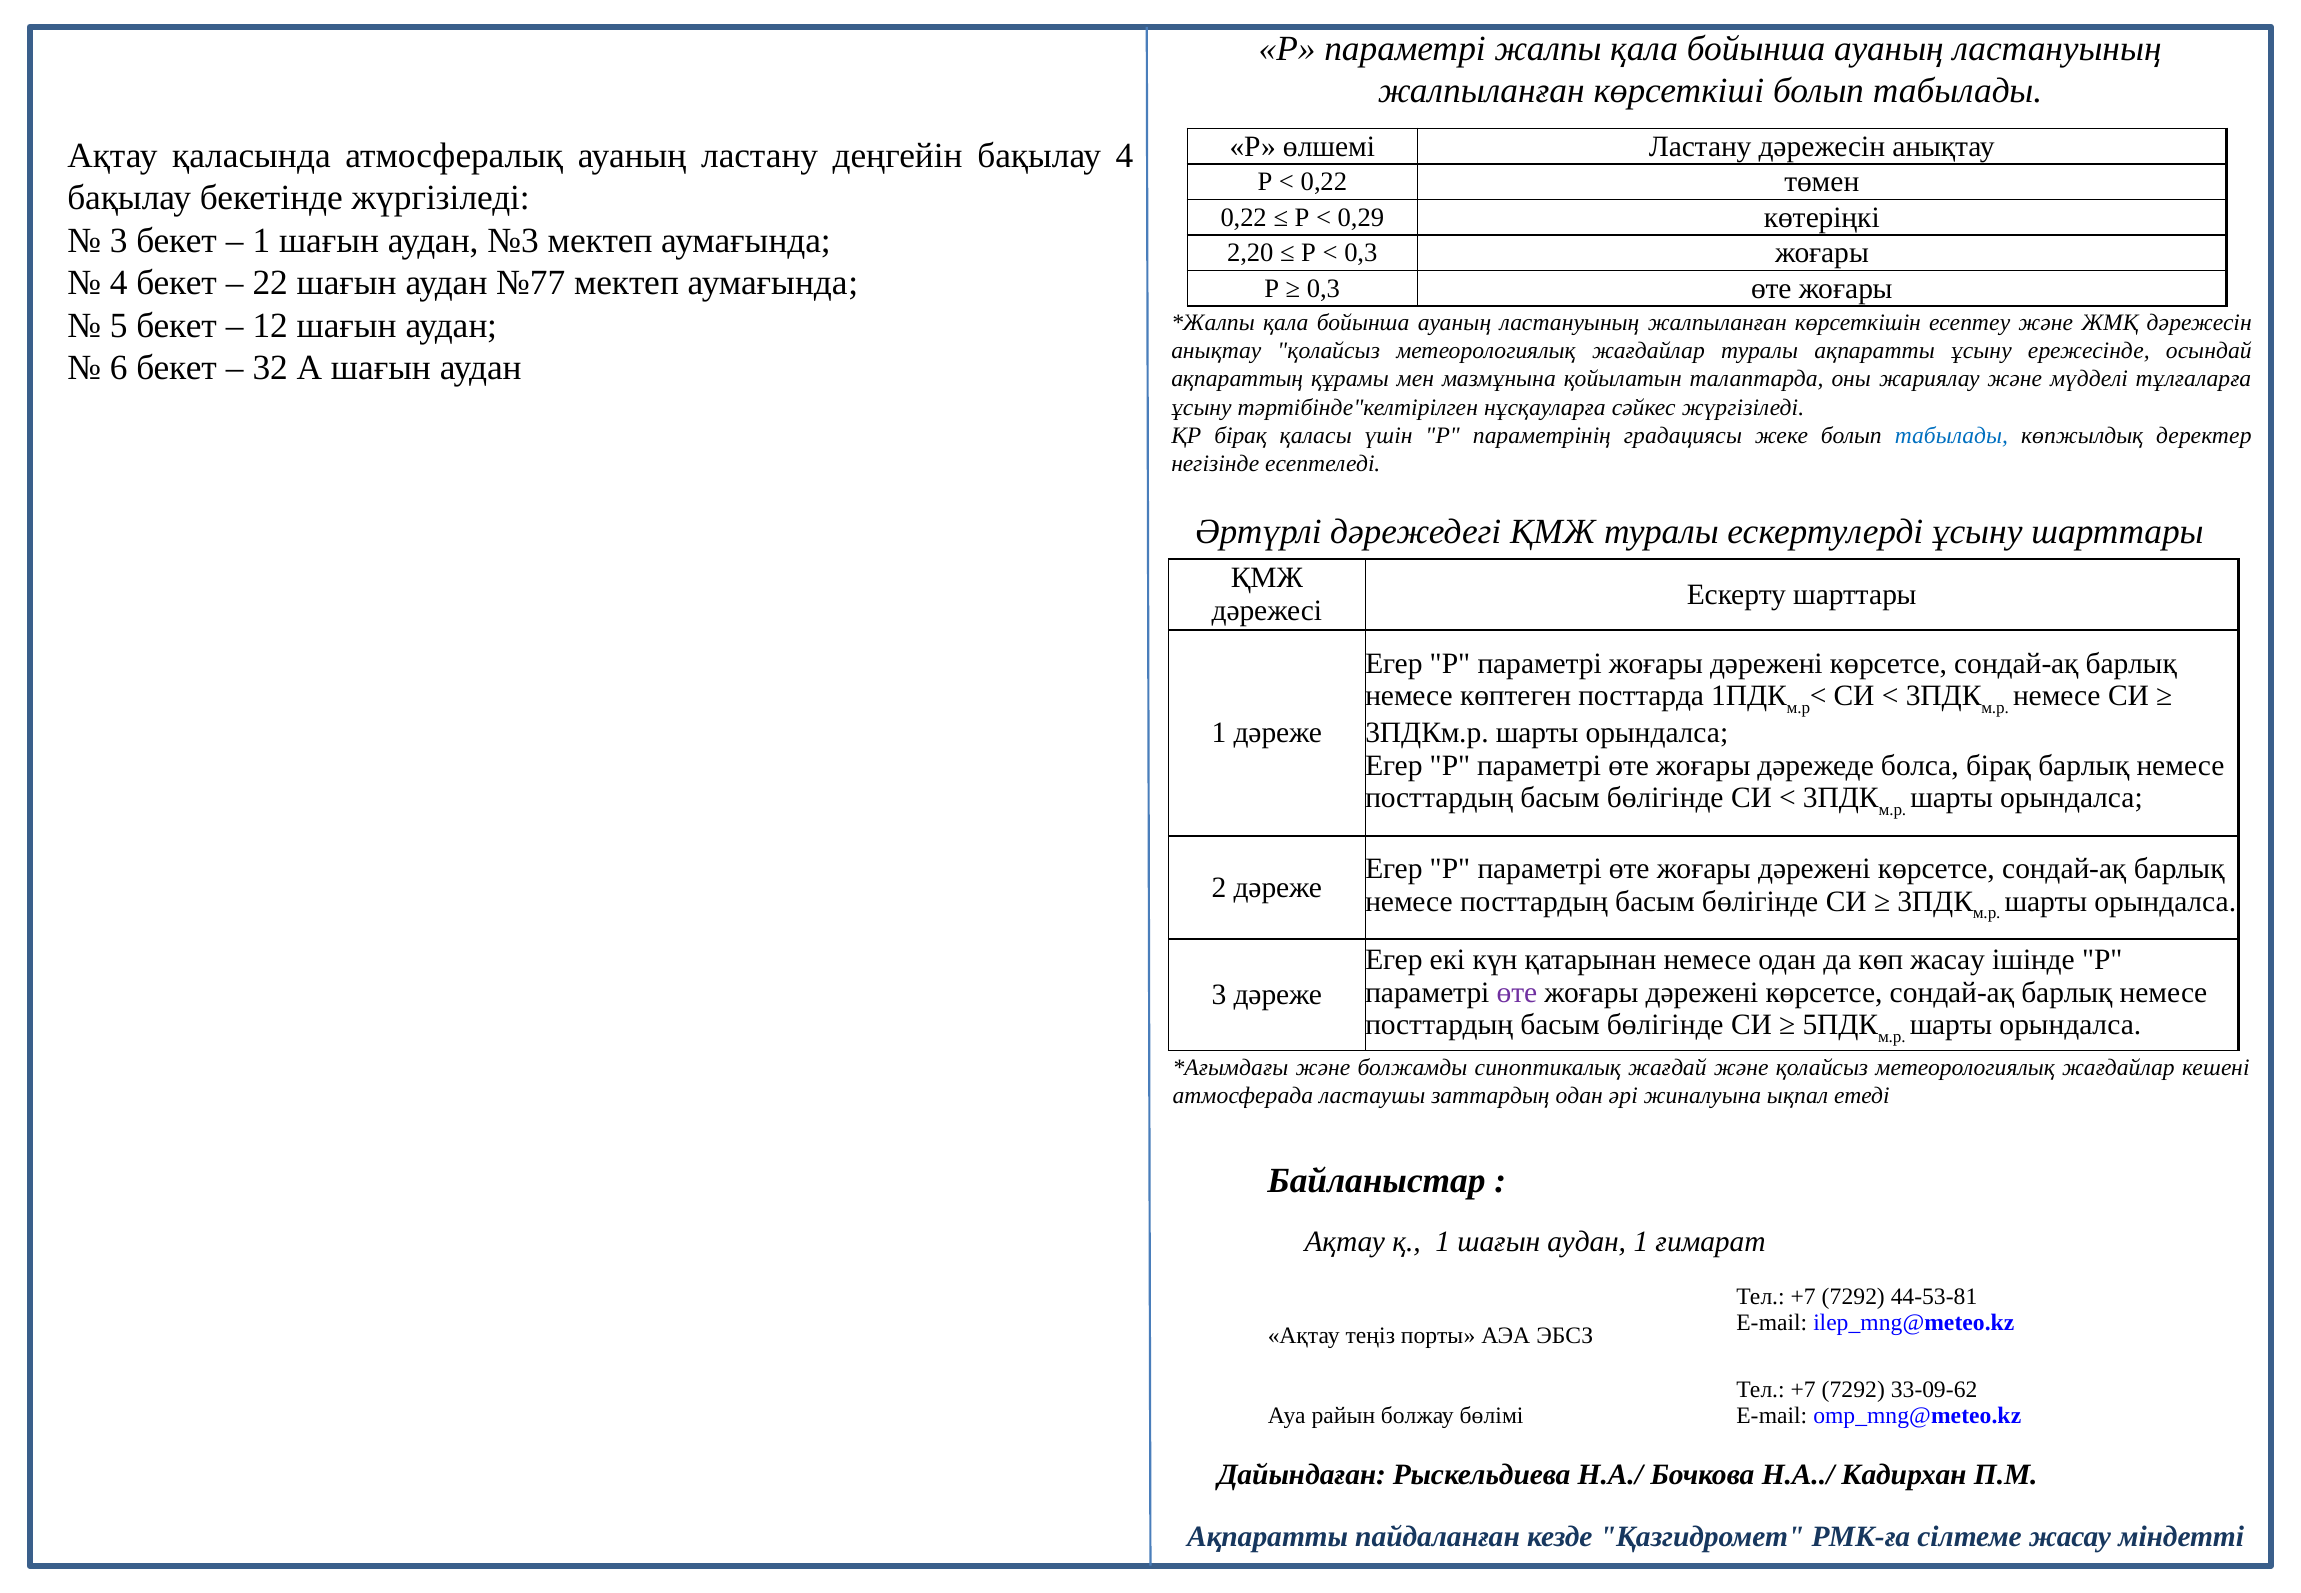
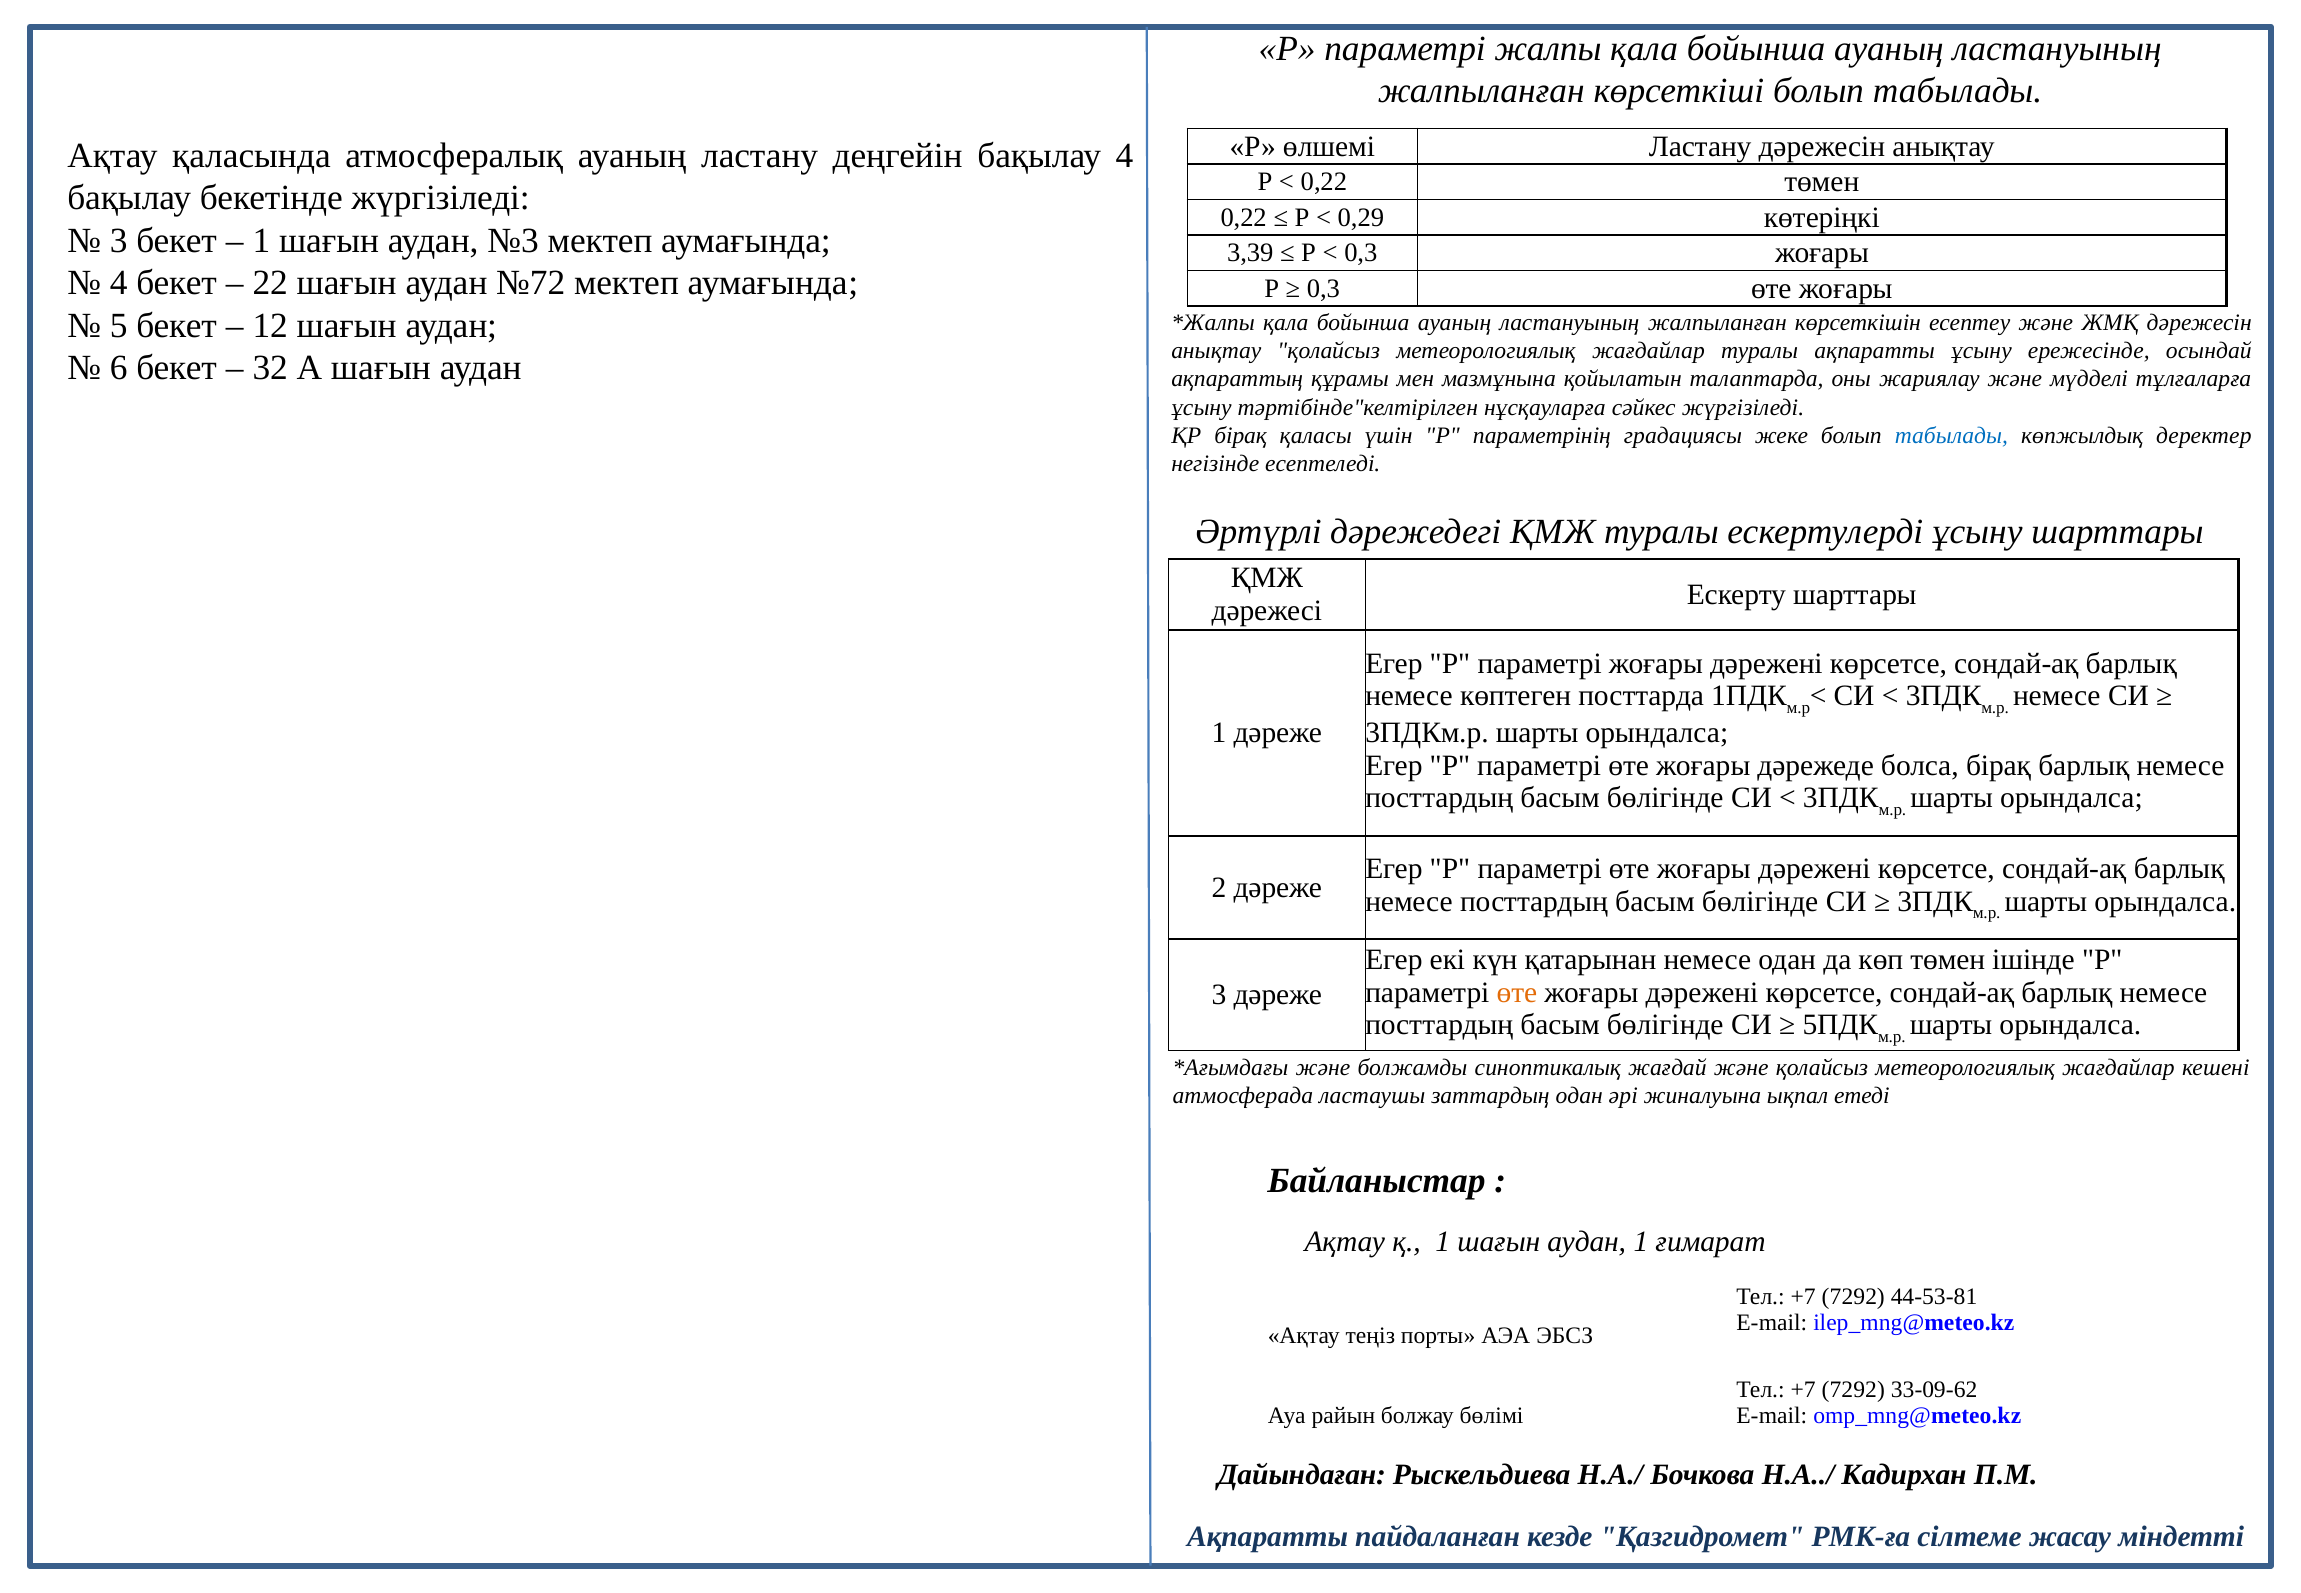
2,20: 2,20 -> 3,39 (1250, 253)
№77: №77 -> №72 (531, 283)
көп жасау: жасау -> төмен (1948, 960)
өте colour: purple -> orange (1517, 993)
